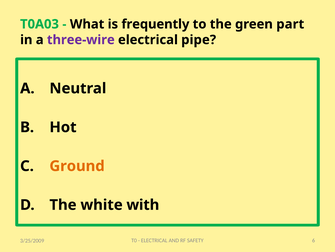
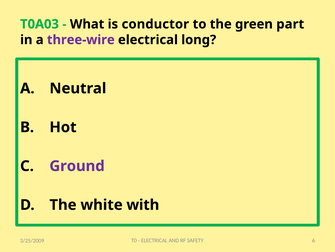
frequently: frequently -> conductor (155, 24)
pipe: pipe -> long (199, 40)
Ground colour: orange -> purple (77, 166)
